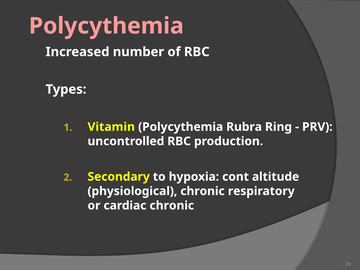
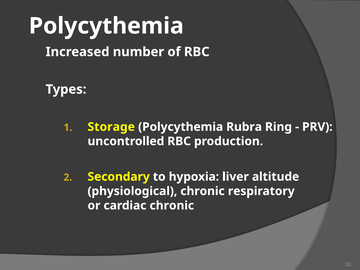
Polycythemia colour: pink -> white (106, 26)
Vitamin: Vitamin -> Storage (111, 127)
cont: cont -> liver (236, 177)
